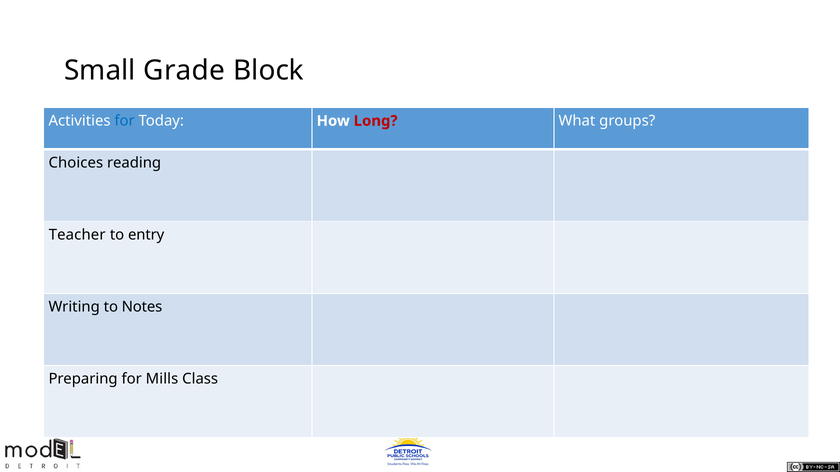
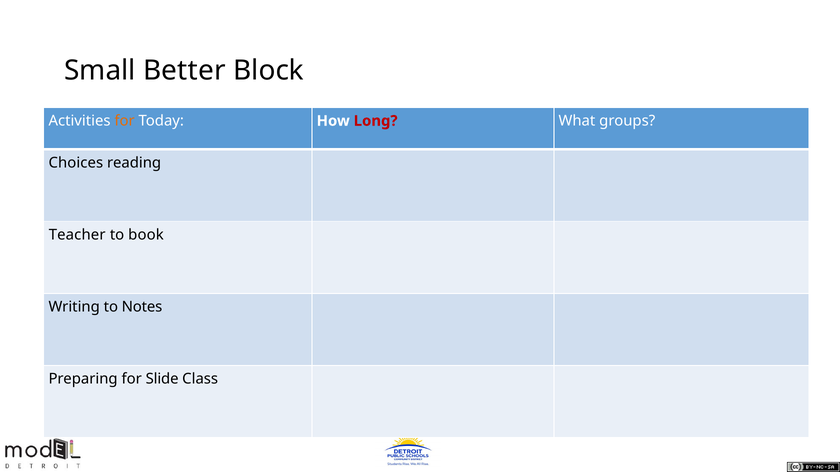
Grade: Grade -> Better (184, 71)
for colour: blue -> orange (125, 121)
entry: entry -> book (146, 235)
Mills: Mills -> Slide (162, 379)
